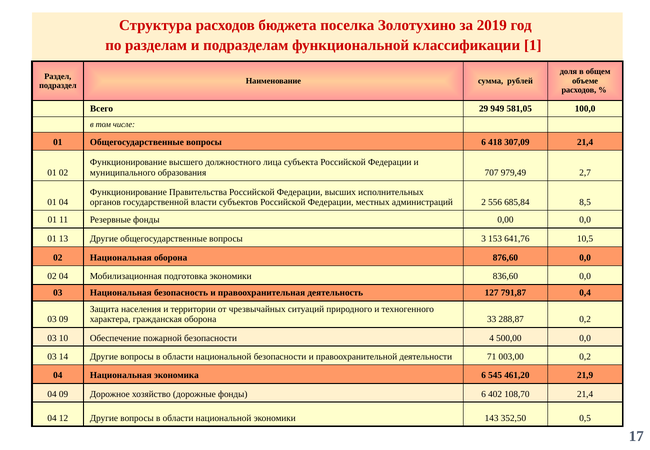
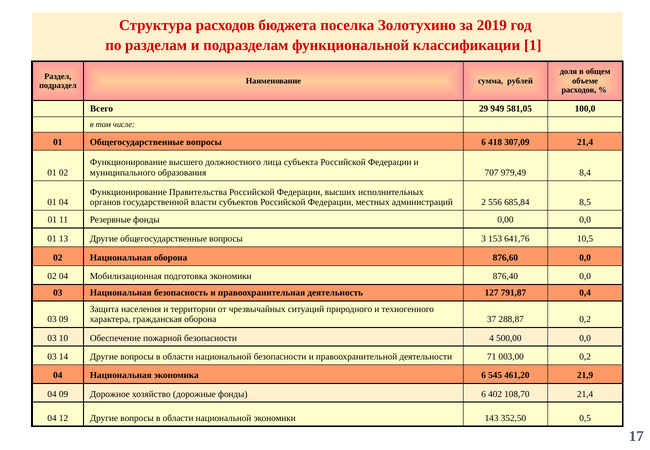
2,7: 2,7 -> 8,4 (585, 173)
836,60: 836,60 -> 876,40 (505, 276)
33: 33 -> 37 (492, 319)
